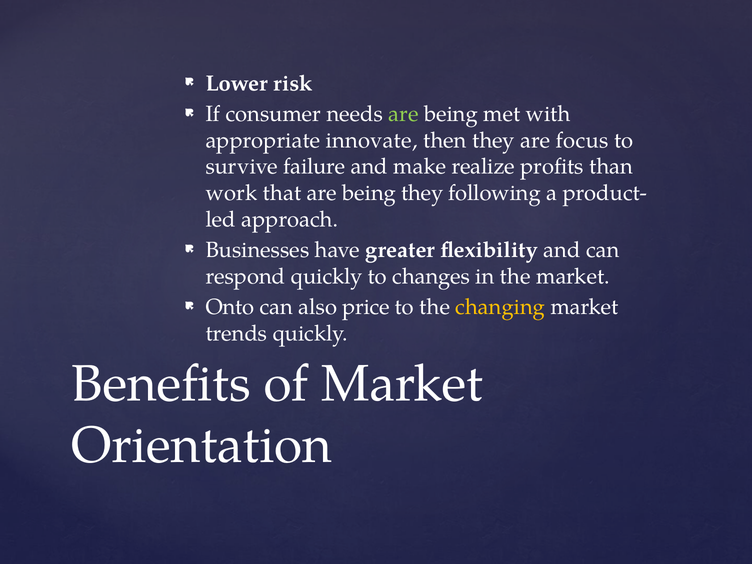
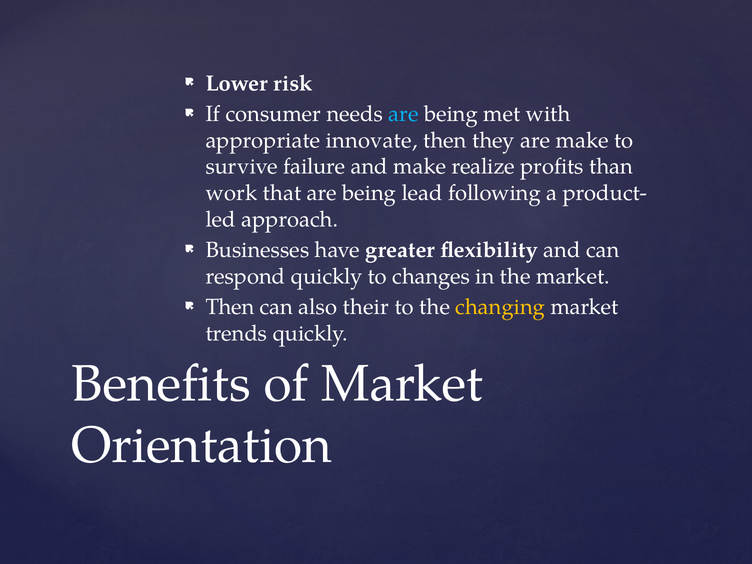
are colour: light green -> light blue (404, 114)
are focus: focus -> make (582, 140)
being they: they -> lead (422, 193)
Onto: Onto -> Then (230, 307)
price: price -> their (366, 307)
